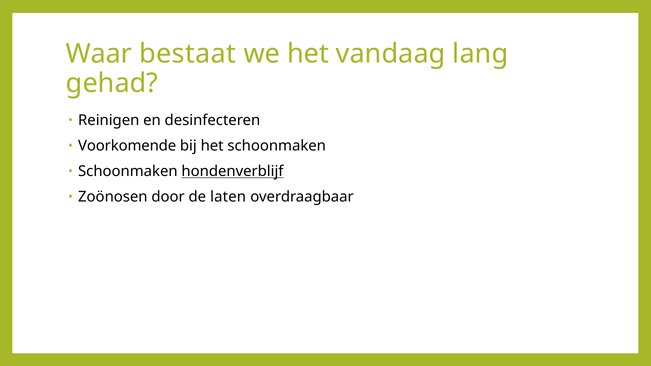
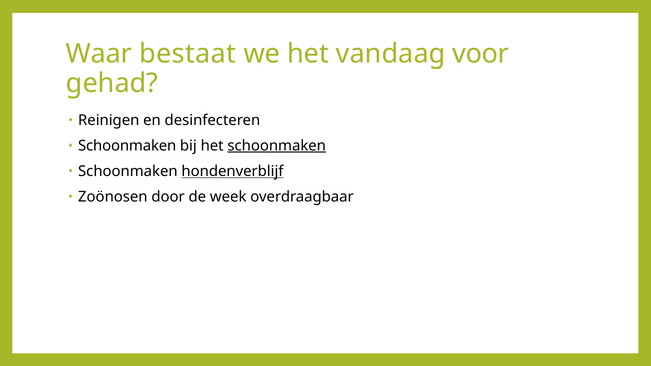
lang: lang -> voor (481, 54)
Voorkomende: Voorkomende -> Schoonmaken (127, 146)
schoonmaken underline: none -> present (277, 146)
laten: laten -> week (228, 197)
